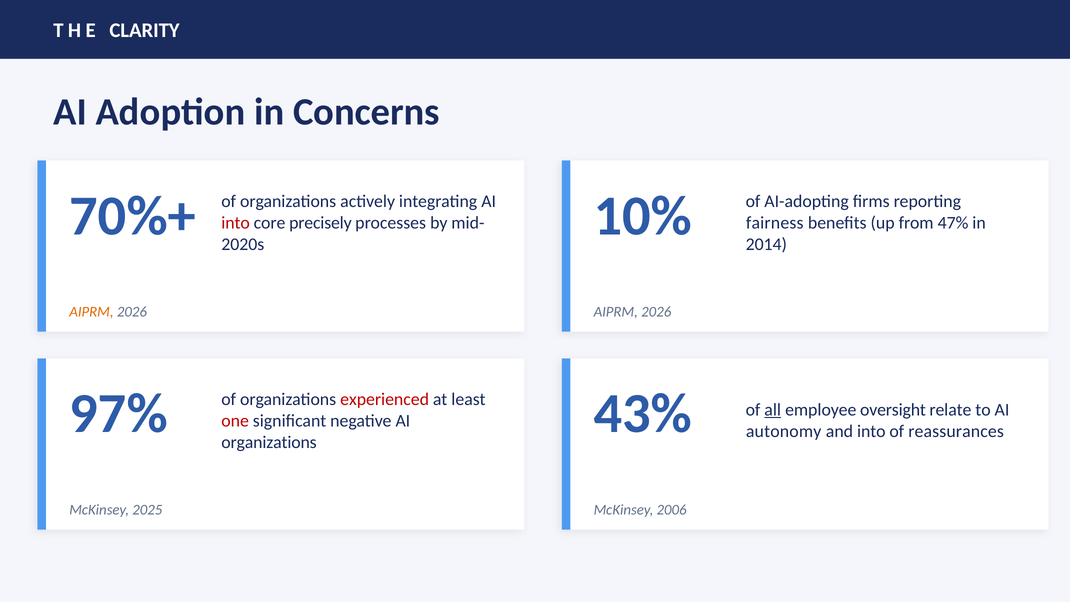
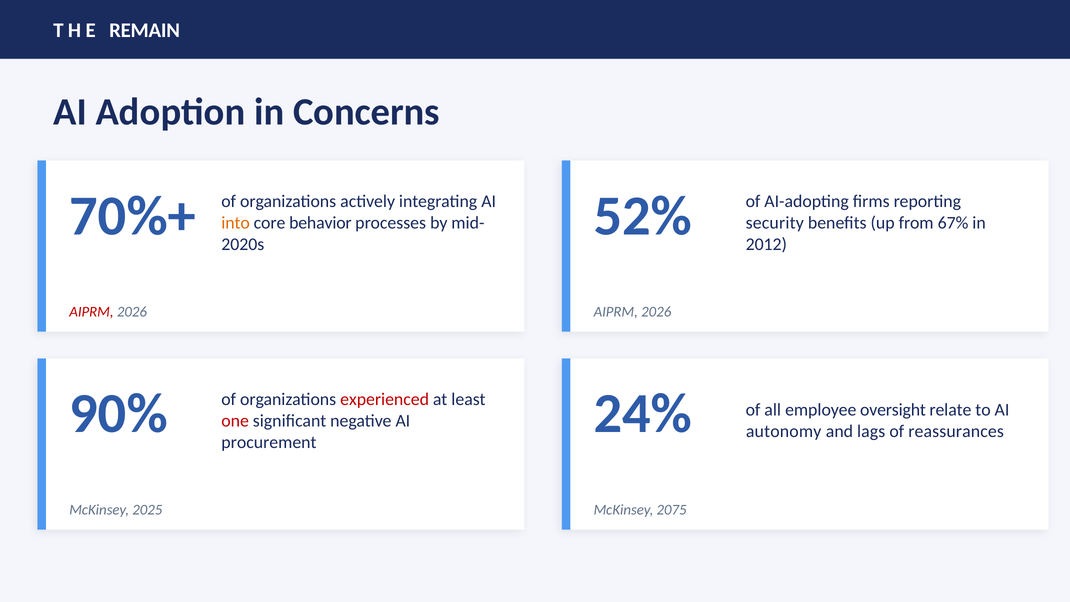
CLARITY: CLARITY -> REMAIN (145, 30)
10%: 10% -> 52% (643, 216)
into colour: red -> orange (236, 223)
precisely: precisely -> behavior (320, 223)
fairness: fairness -> security (775, 223)
47%: 47% -> 67% (953, 223)
2014: 2014 -> 2012 (766, 244)
AIPRM colour: orange -> red (91, 312)
97%: 97% -> 90% (119, 414)
43%: 43% -> 24% (643, 414)
all underline: present -> none (773, 410)
and into: into -> lags (871, 431)
organizations: organizations -> procurement (269, 442)
2006: 2006 -> 2075 (672, 510)
